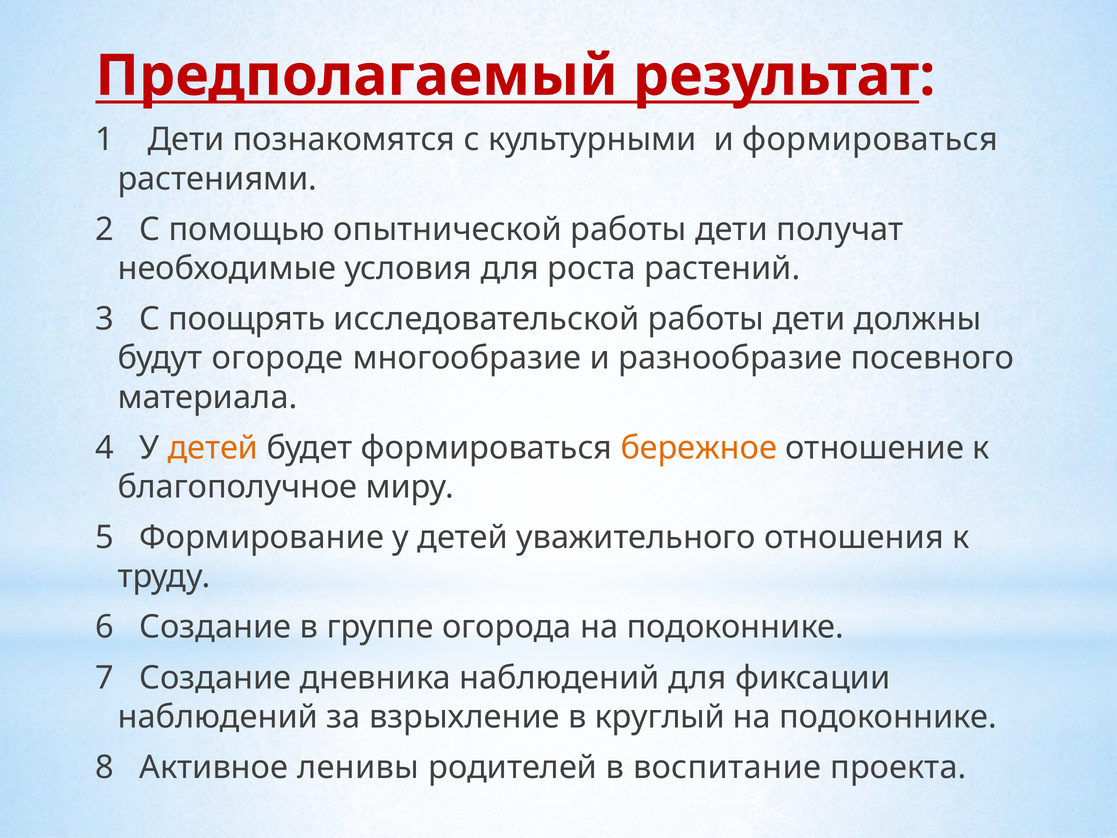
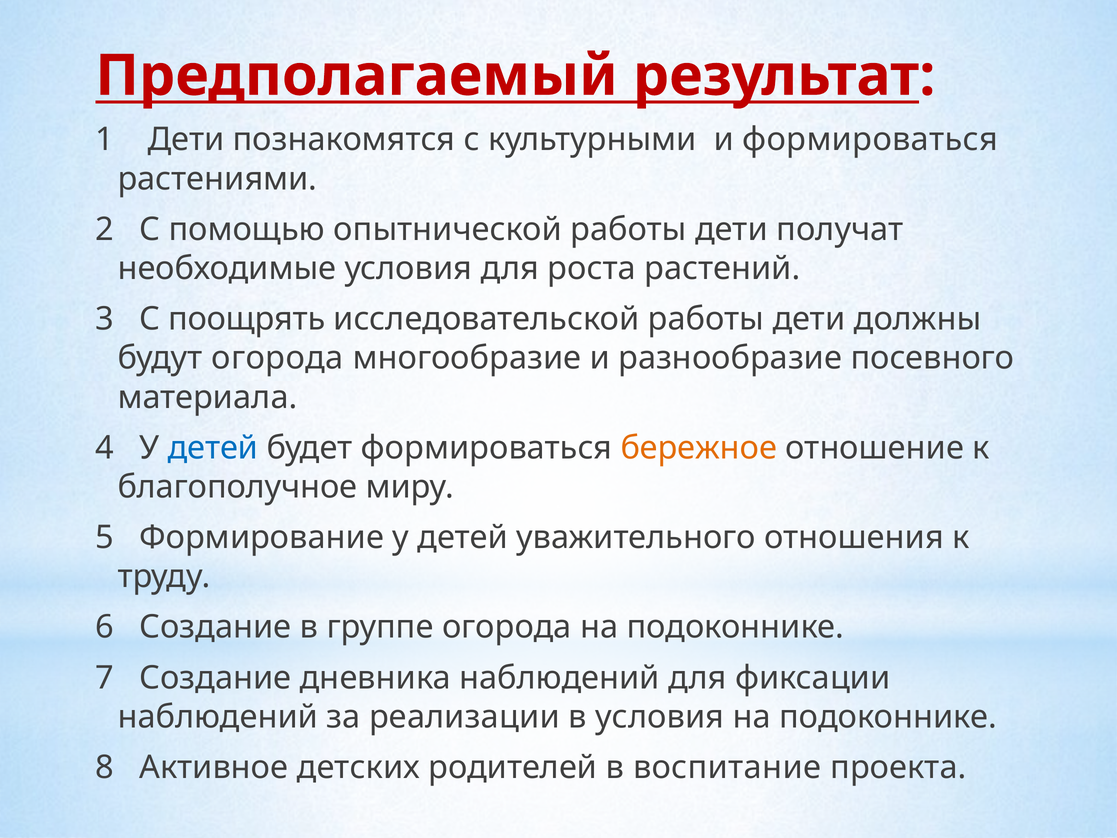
будут огороде: огороде -> огорода (277, 358)
детей colour: orange -> blue (213, 448)
взрыхление: взрыхление -> реализации (464, 717)
в круглый: круглый -> условия (660, 717)
ленивы: ленивы -> детских (358, 767)
